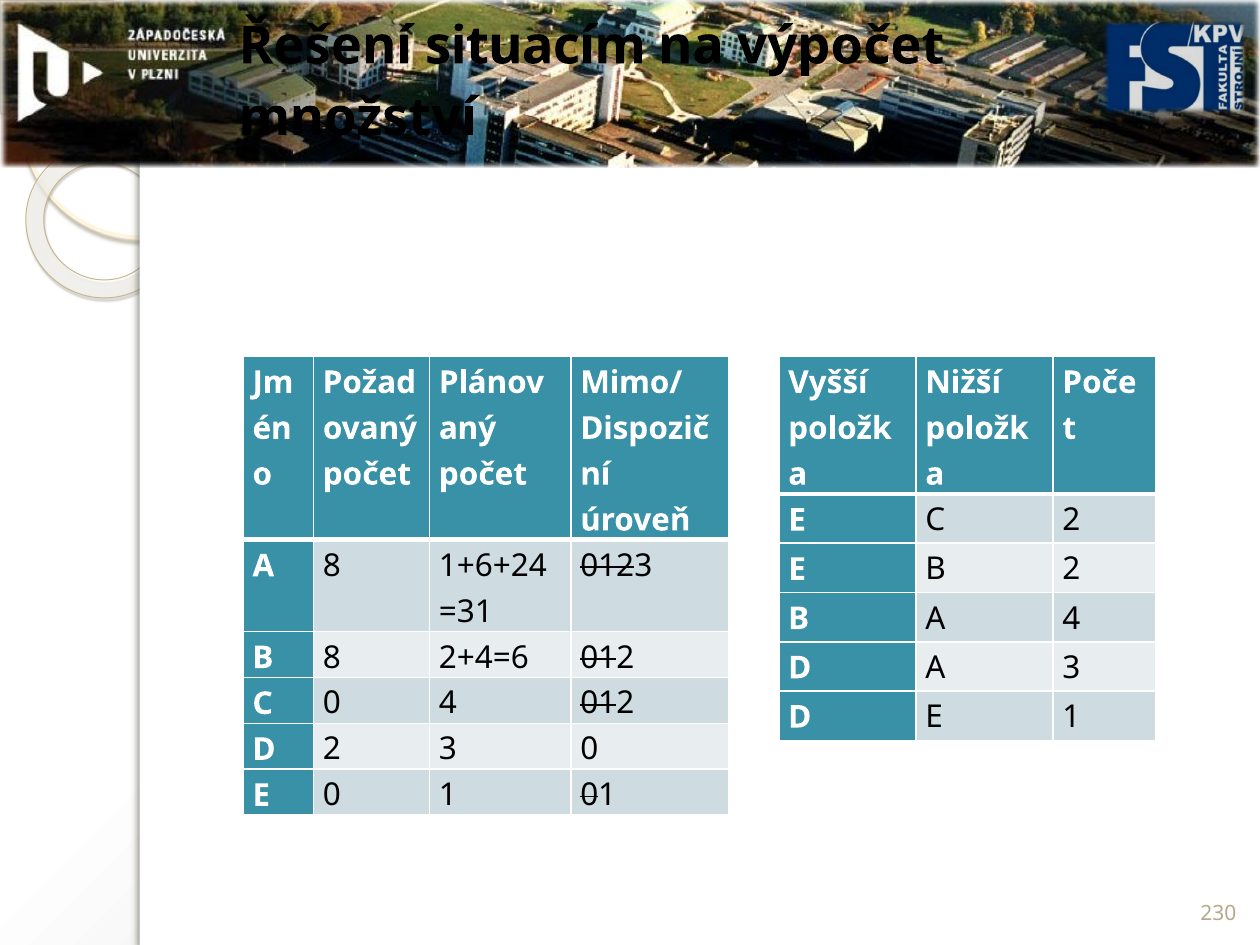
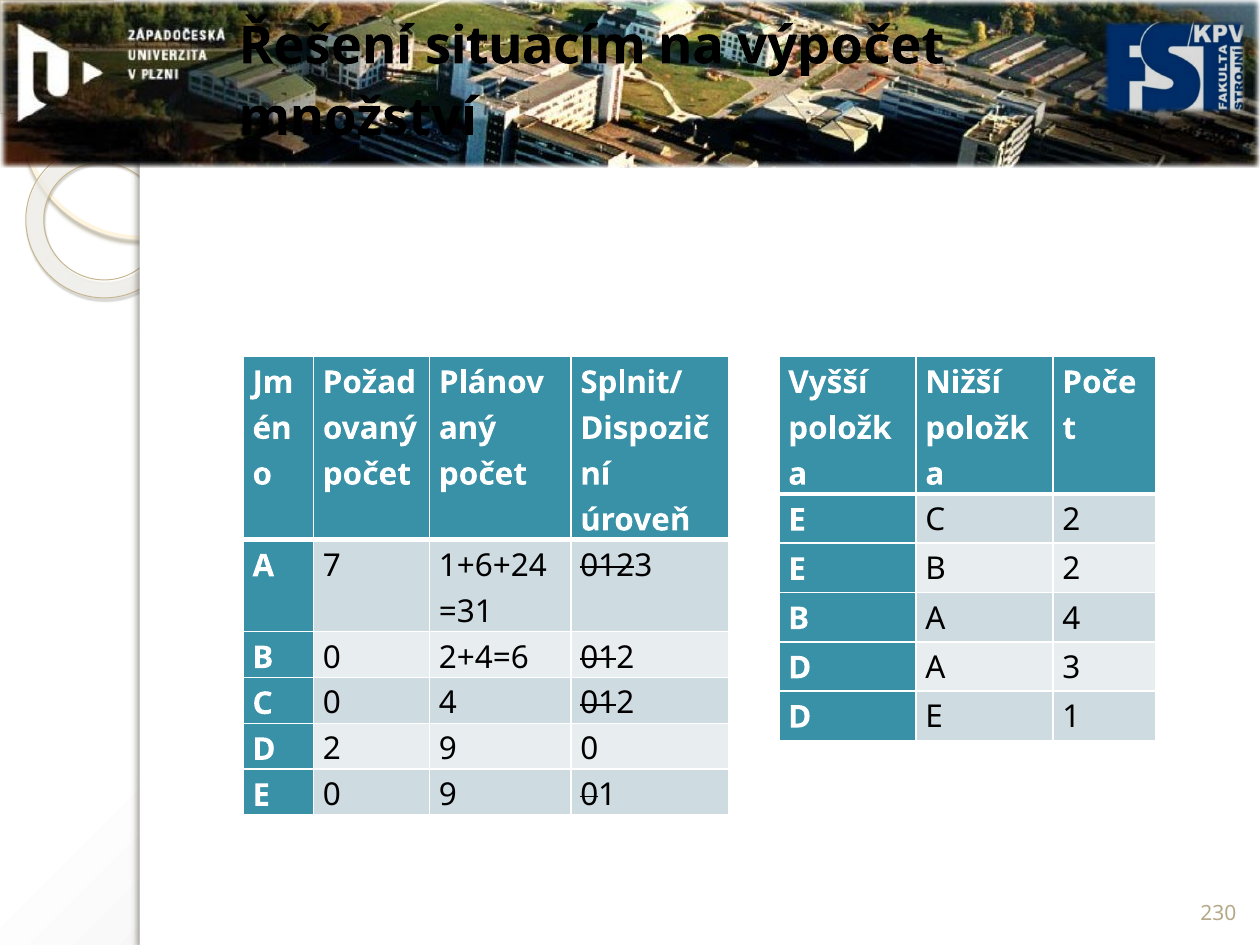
Mimo/: Mimo/ -> Splnit/ (631, 383)
A 8: 8 -> 7 (332, 566)
8: 8 -> 0 (332, 658)
2 3: 3 -> 9 (448, 749)
0 1: 1 -> 9 (448, 795)
